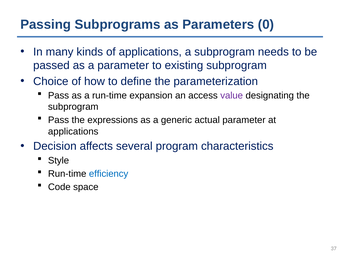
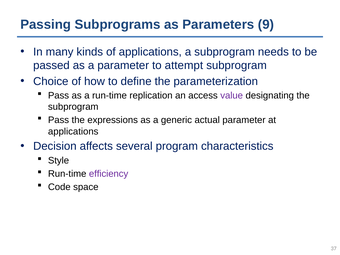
0: 0 -> 9 (266, 24)
existing: existing -> attempt (184, 65)
expansion: expansion -> replication (151, 95)
efficiency colour: blue -> purple (109, 174)
